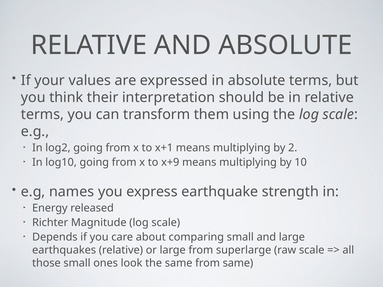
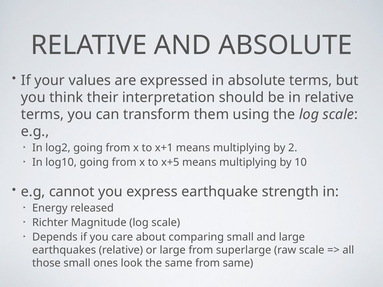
x+9: x+9 -> x+5 (170, 162)
names: names -> cannot (72, 192)
